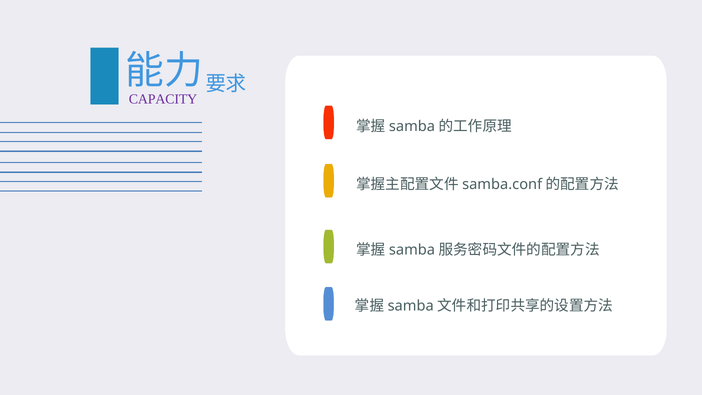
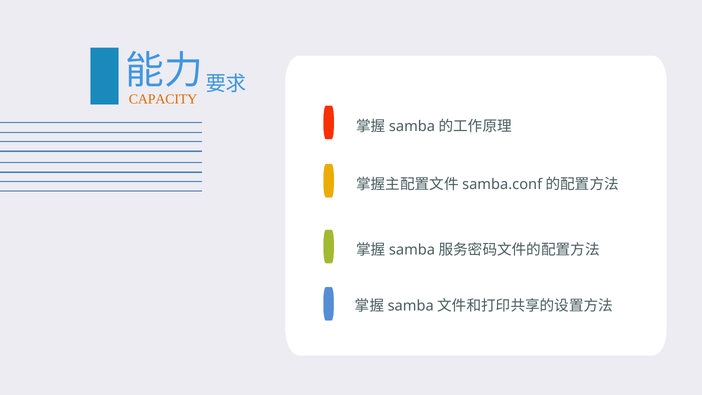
CAPACITY colour: purple -> orange (163, 99)
